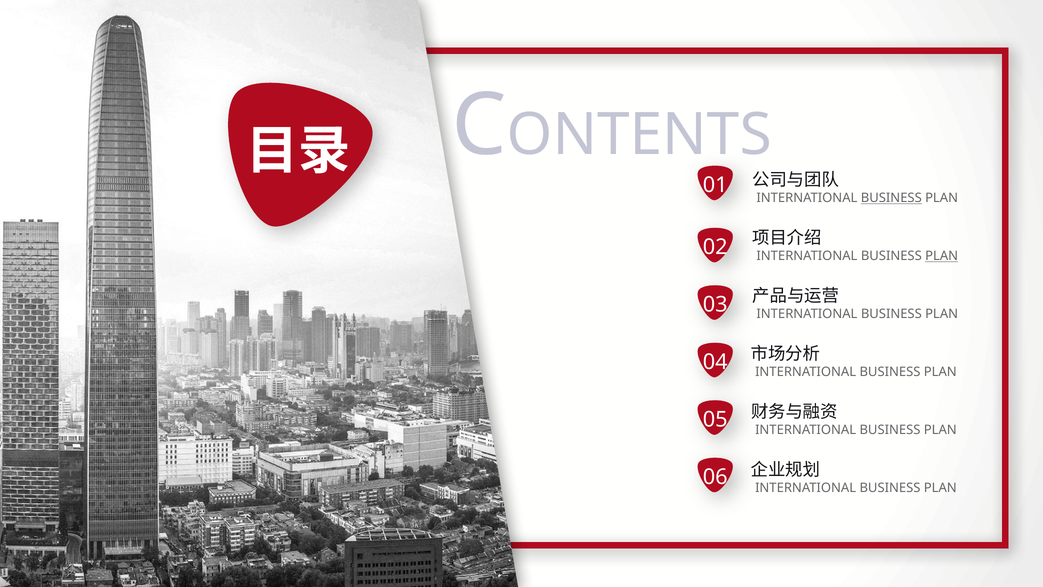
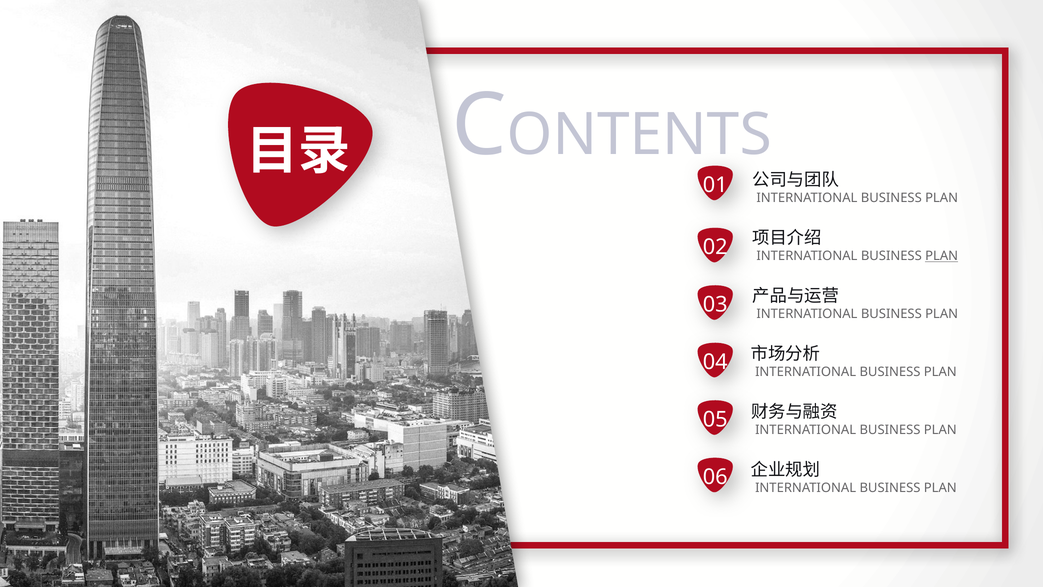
BUSINESS underline: present -> none (891, 198)
